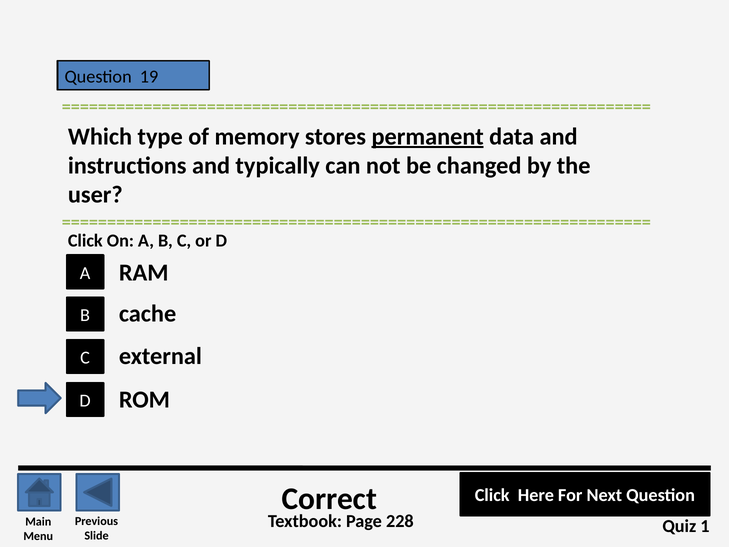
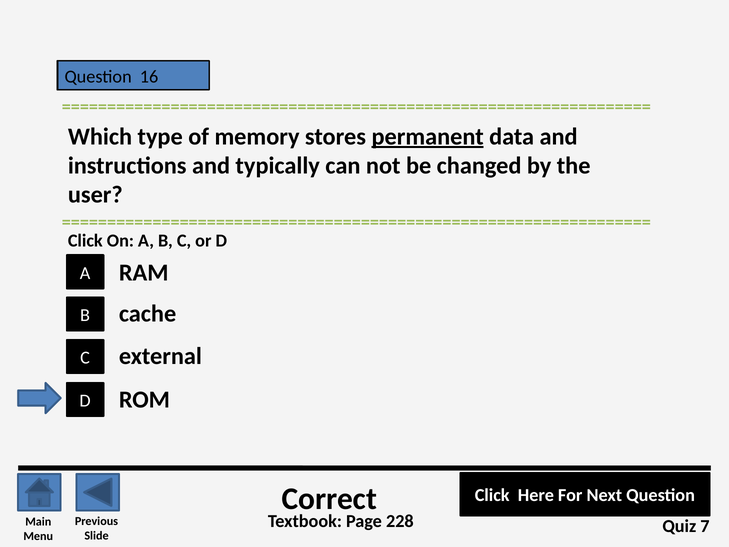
19: 19 -> 16 (149, 77)
1: 1 -> 7 (705, 526)
